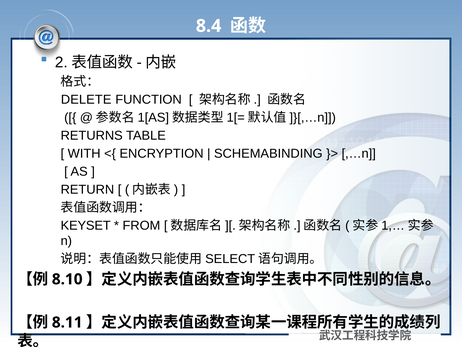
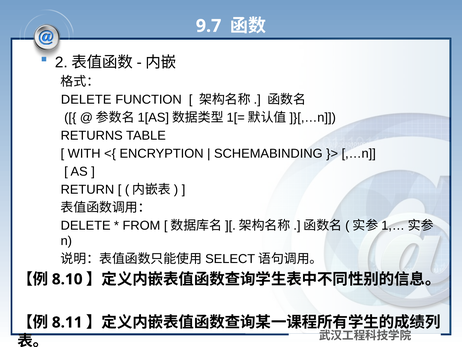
8.4: 8.4 -> 9.7 (209, 26)
KEYSET: KEYSET -> DELETE (86, 225)
